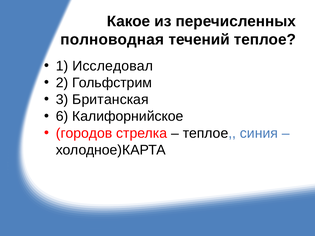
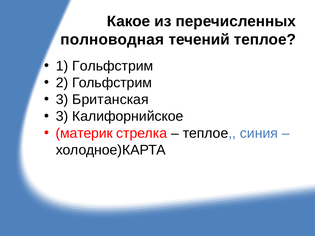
1 Исследовал: Исследовал -> Гольфстрим (113, 66)
6: 6 -> 3 (62, 116)
городов: городов -> материк (84, 133)
